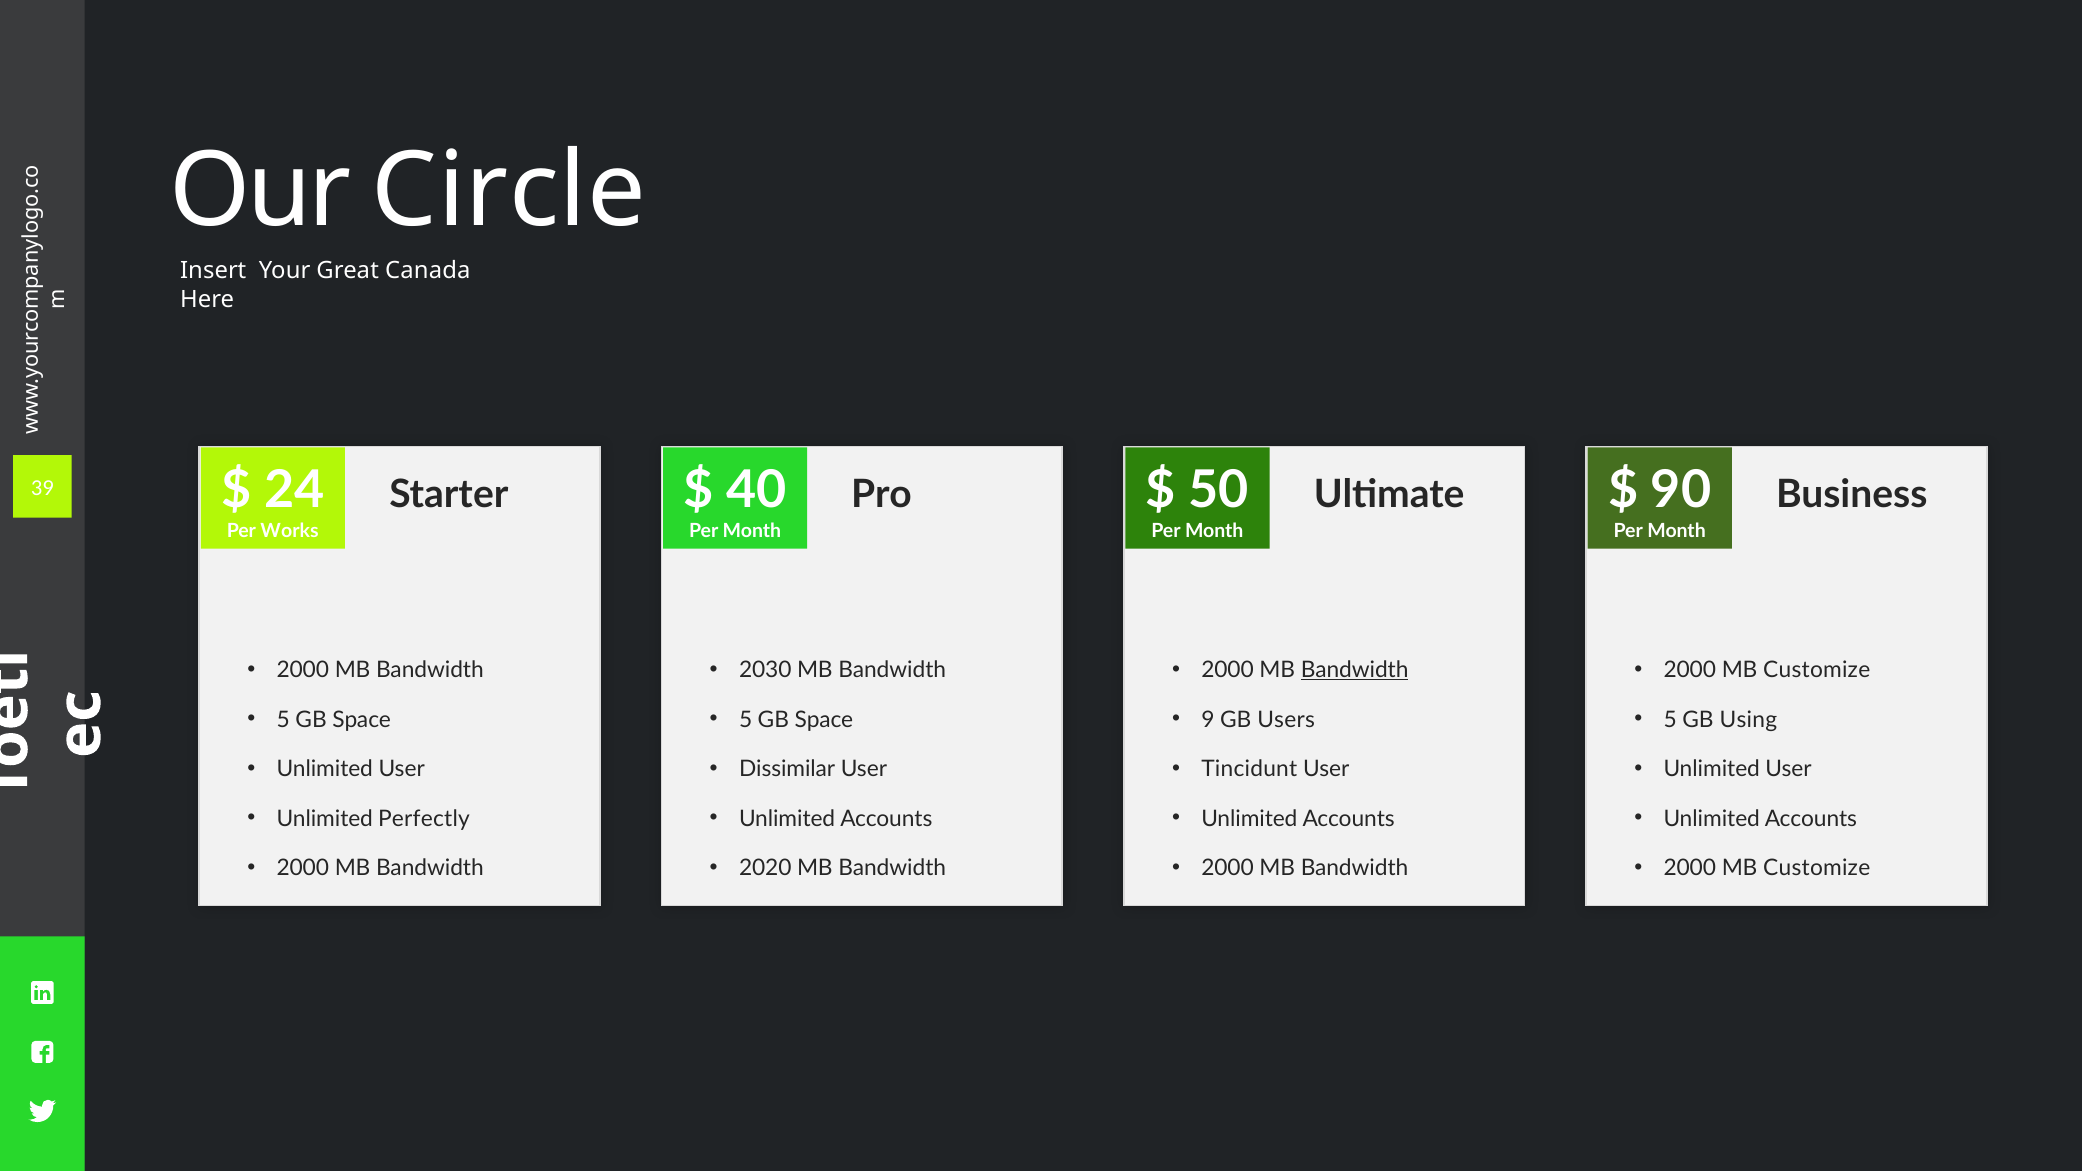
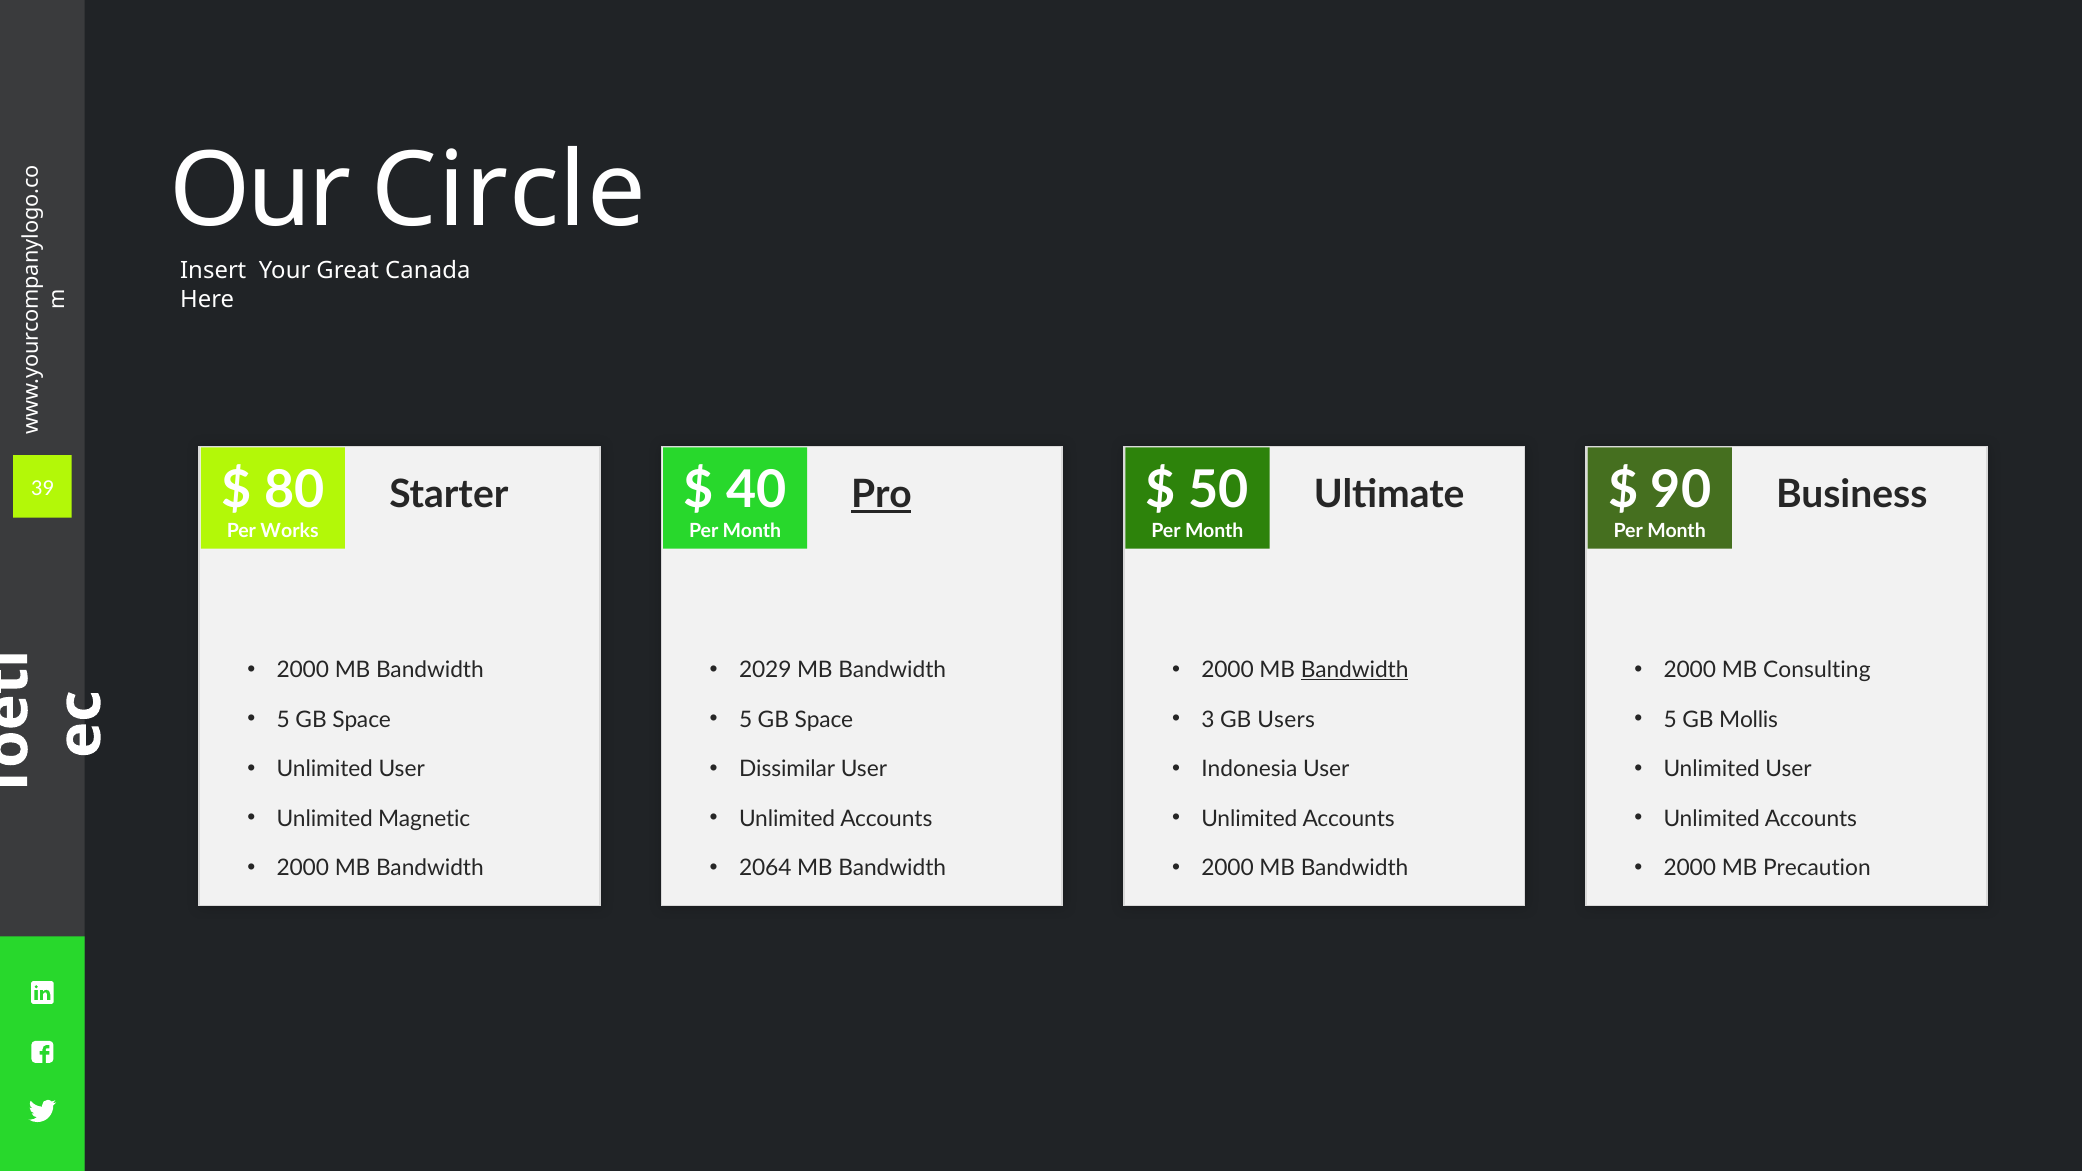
24: 24 -> 80 (294, 490)
Pro underline: none -> present (881, 495)
2030: 2030 -> 2029 (765, 670)
Customize: Customize -> Consulting (1817, 670)
9: 9 -> 3 (1208, 720)
Using: Using -> Mollis (1749, 720)
Tincidunt: Tincidunt -> Indonesia (1249, 769)
Perfectly: Perfectly -> Magnetic (424, 819)
2020: 2020 -> 2064 (765, 868)
Customize: Customize -> Precaution (1817, 868)
